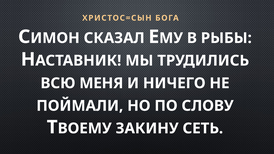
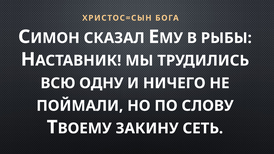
МЕНЯ: МЕНЯ -> ОДНУ (101, 83)
